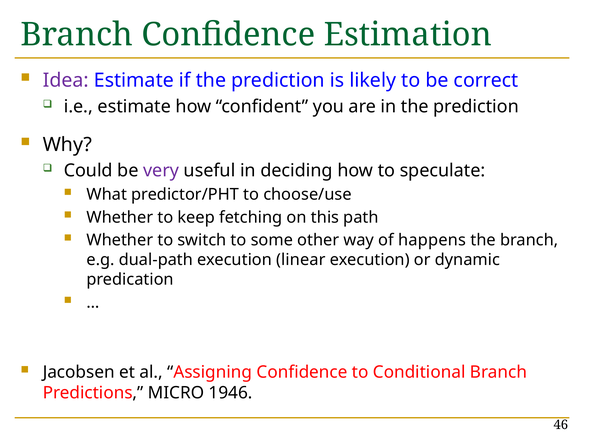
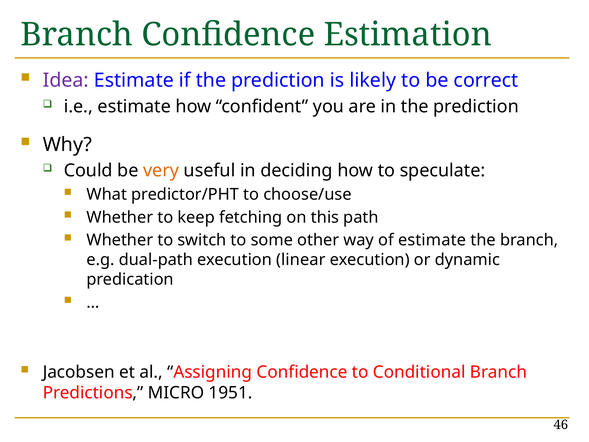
very colour: purple -> orange (161, 171)
of happens: happens -> estimate (432, 240)
1946: 1946 -> 1951 (231, 392)
